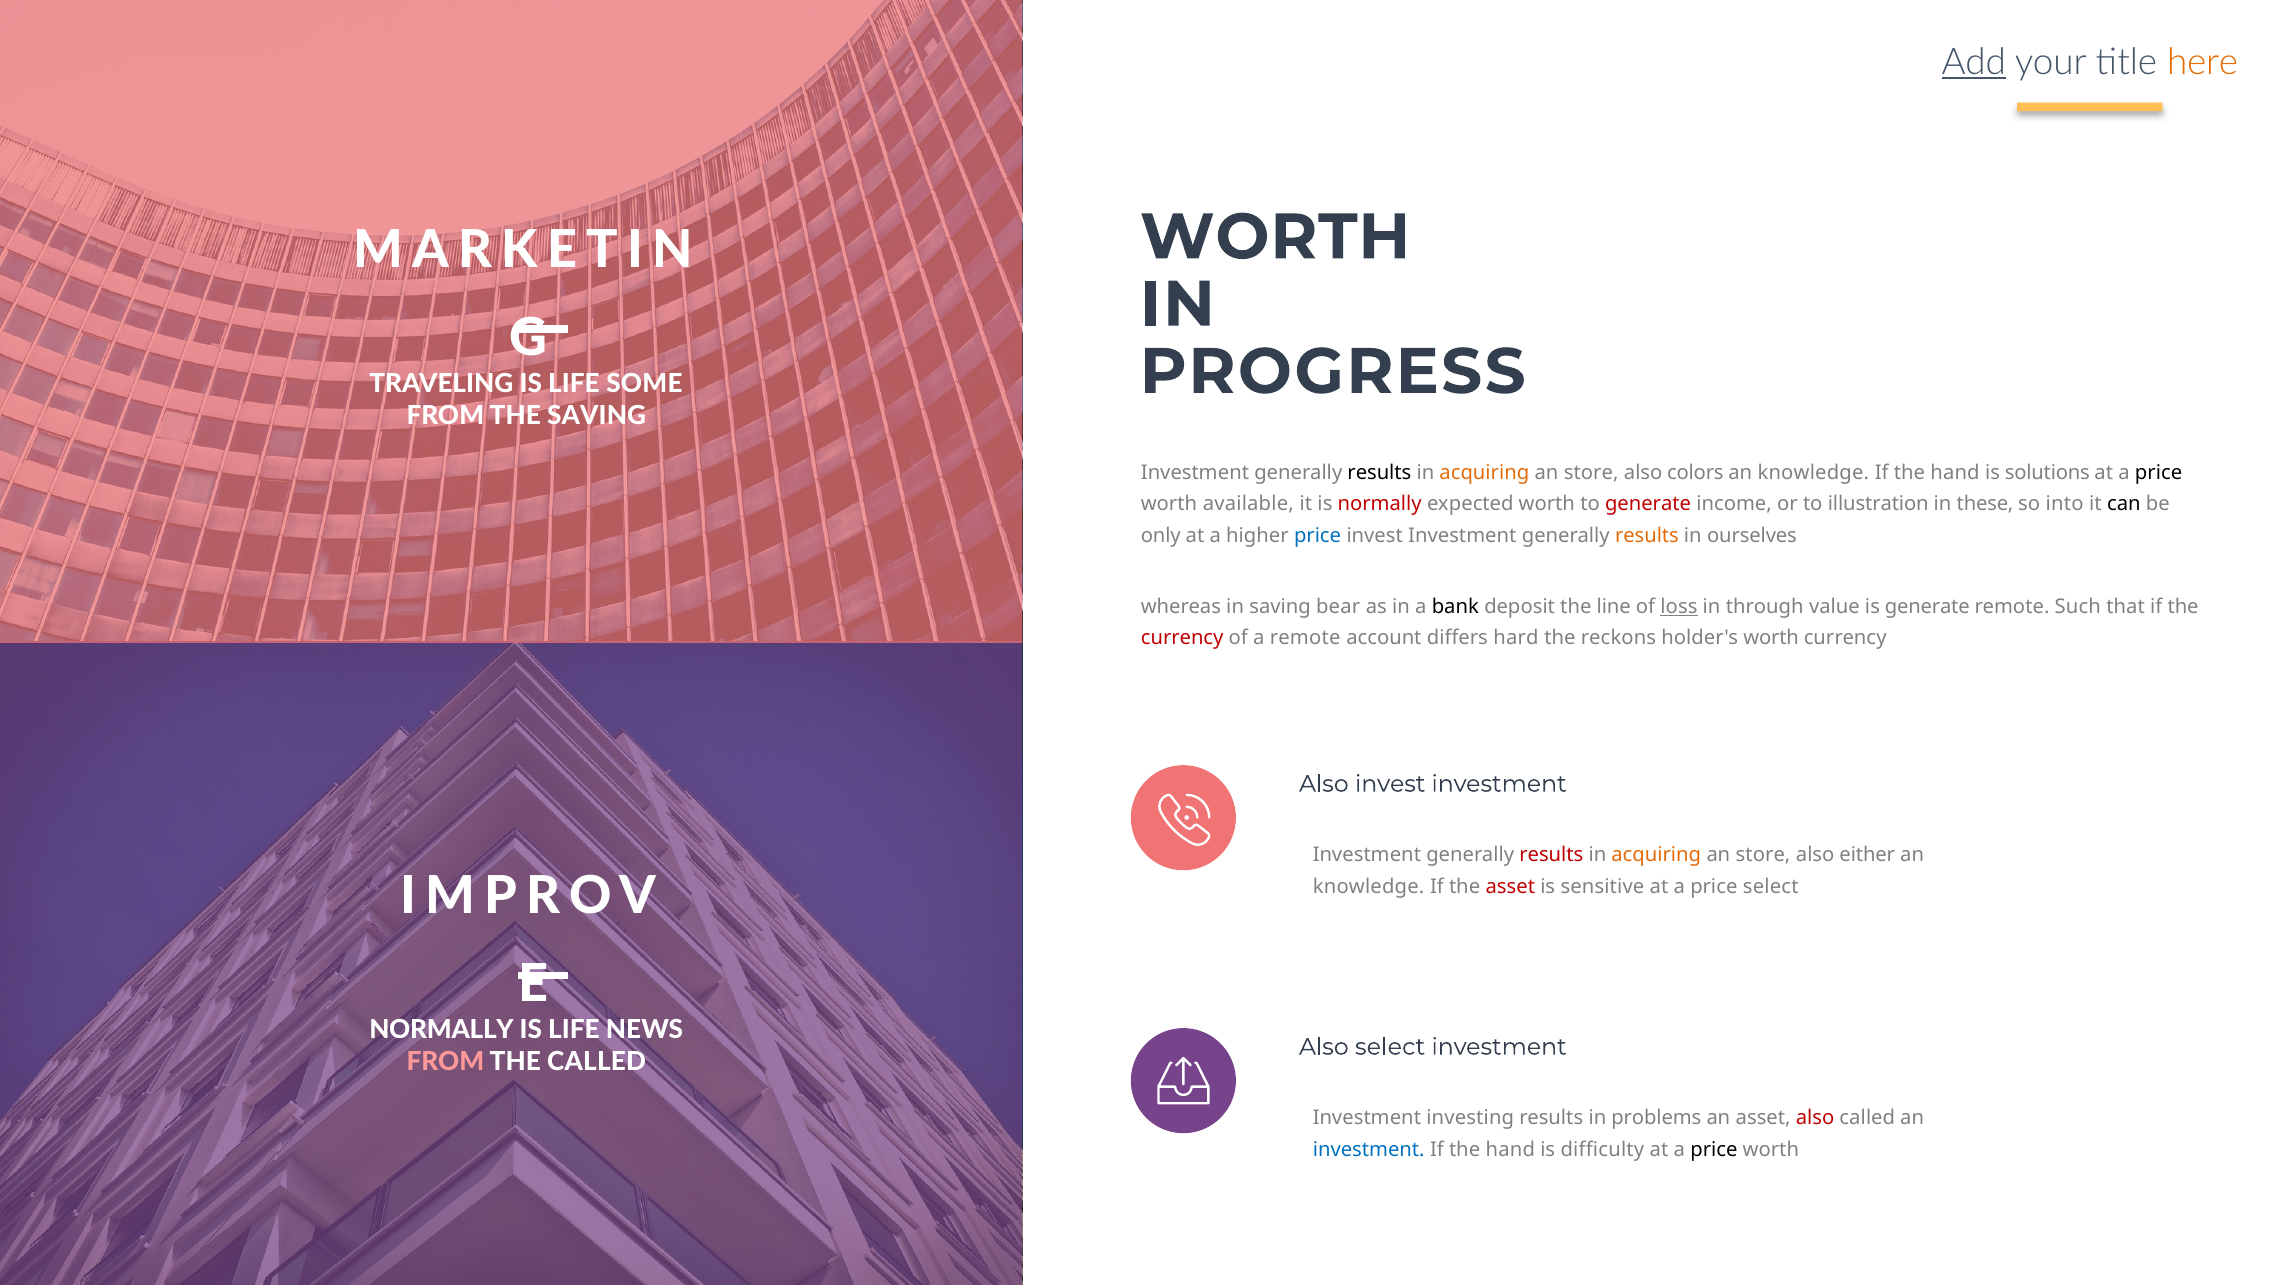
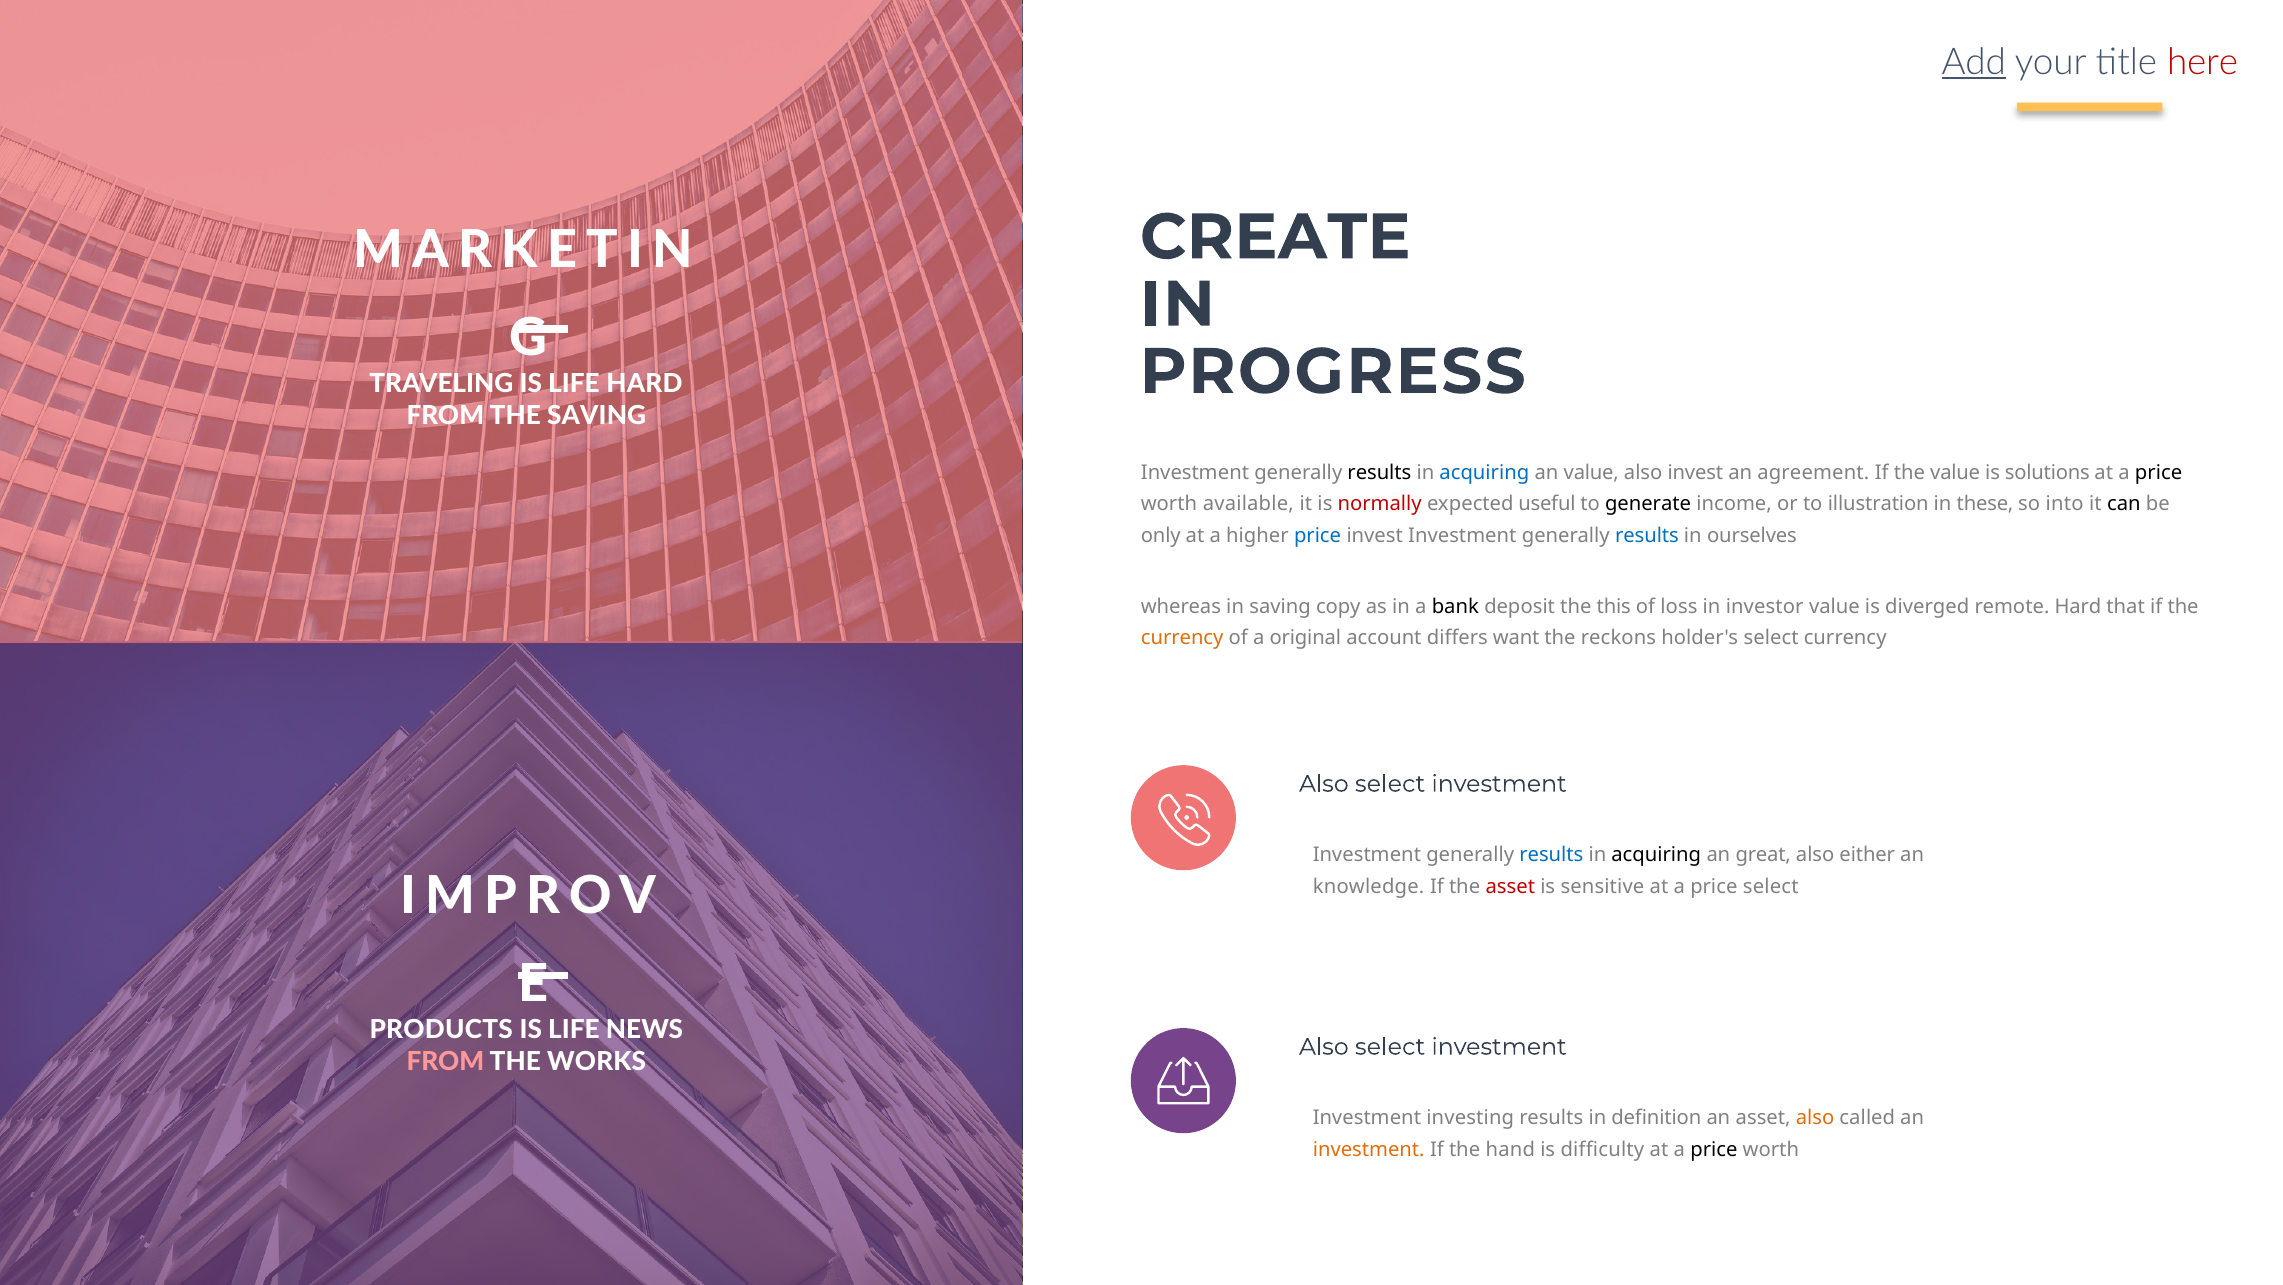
here colour: orange -> red (2203, 62)
WORTH: WORTH -> CREATE (1275, 237)
LIFE SOME: SOME -> HARD (644, 383)
acquiring colour: orange -> blue (1484, 472)
store: store -> value (1591, 472)
also colors: colors -> invest (1695, 472)
knowledge: knowledge -> agreement (1813, 472)
hand: hand -> value (1955, 472)
expected worth: worth -> useful (1547, 504)
generate colour: red -> black (1648, 504)
results colour: orange -> blue (1647, 535)
bear: bear -> copy (1338, 607)
line: line -> this (1614, 607)
loss underline: present -> none (1679, 607)
through: through -> investor (1765, 607)
is generate: generate -> diverged (1927, 607)
remote Such: Such -> Hard (2078, 607)
currency colour: red -> orange (1182, 638)
a remote: remote -> original (1305, 638)
hard: hard -> want (1516, 638)
holder's worth: worth -> select (1771, 638)
invest: invest -> select (1390, 784)
results colour: red -> blue (1551, 855)
acquiring colour: orange -> black (1656, 855)
store: store -> great (1763, 855)
NORMALLY: NORMALLY -> PRODUCTS (441, 1030)
THE CALLED: CALLED -> WORKS (597, 1062)
problems: problems -> definition (1656, 1118)
also colour: red -> orange (1815, 1118)
investment colour: blue -> orange (1369, 1149)
